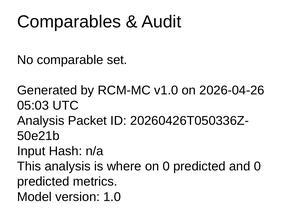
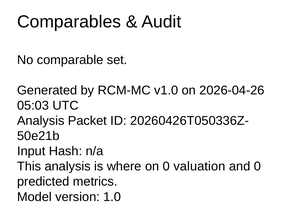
on 0 predicted: predicted -> valuation (199, 167)
